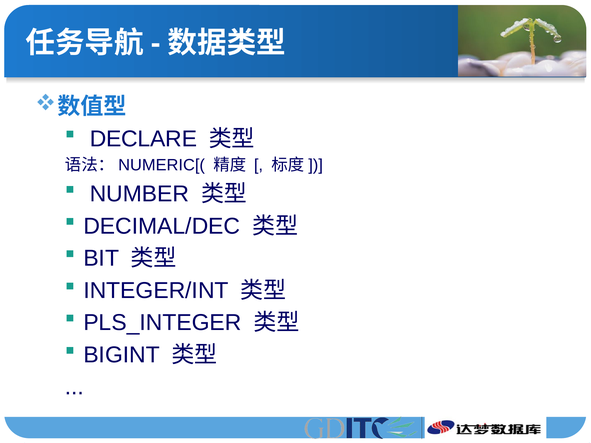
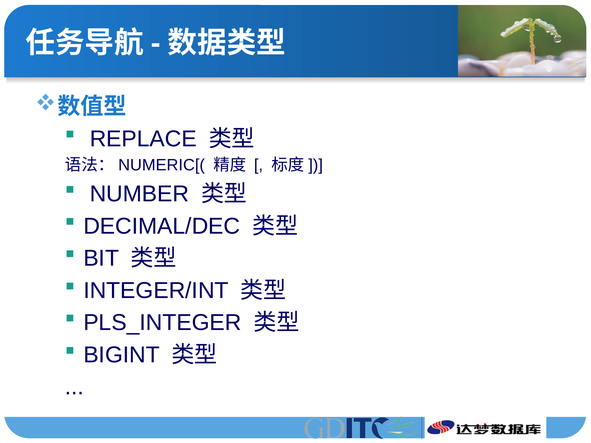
DECLARE: DECLARE -> REPLACE (143, 139)
